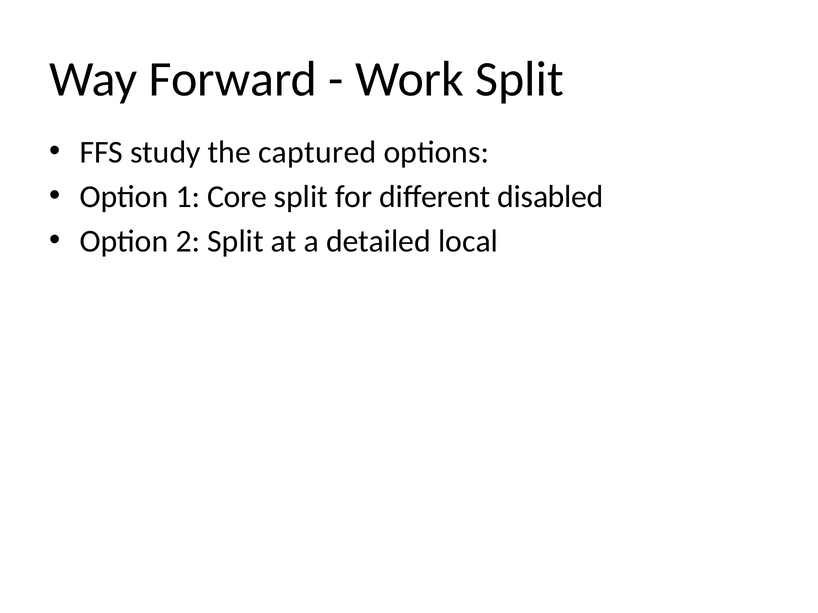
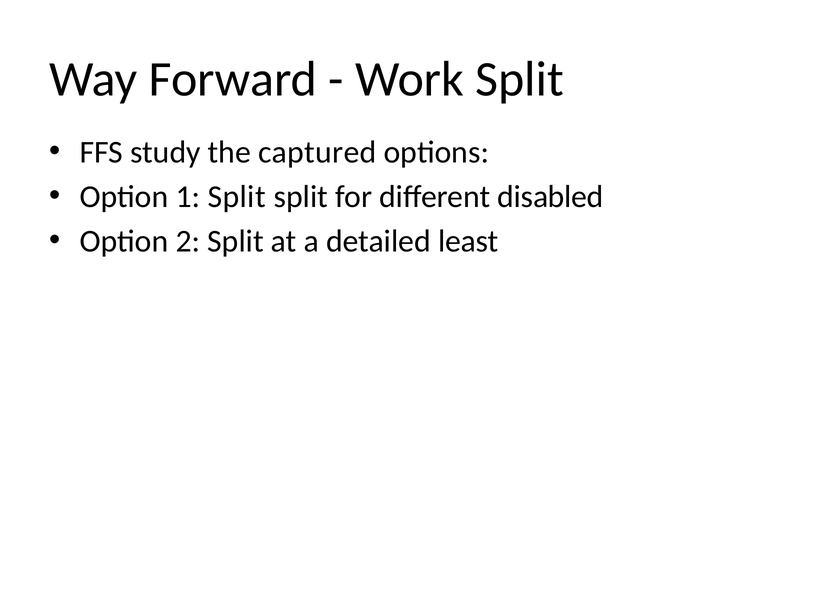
1 Core: Core -> Split (237, 197)
local: local -> least (468, 241)
